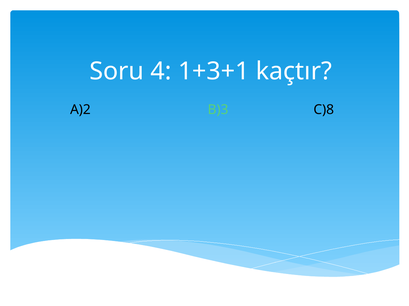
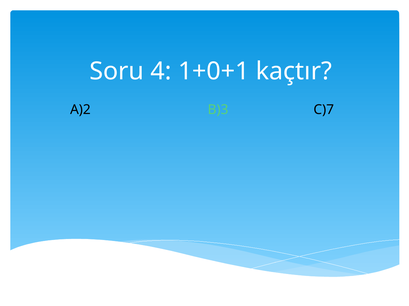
1+3+1: 1+3+1 -> 1+0+1 (214, 71)
C)8: C)8 -> C)7 (324, 110)
